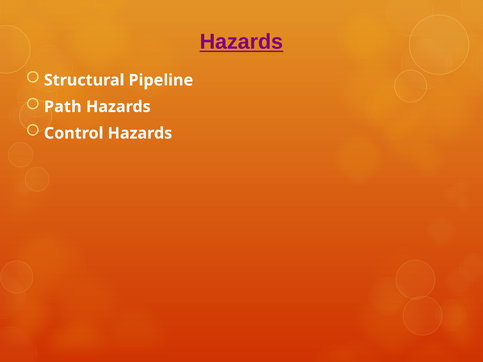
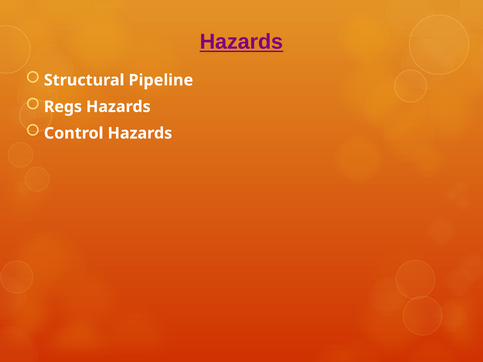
Path: Path -> Regs (63, 107)
